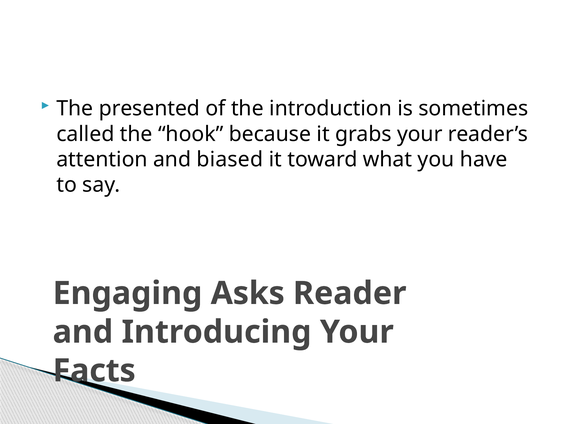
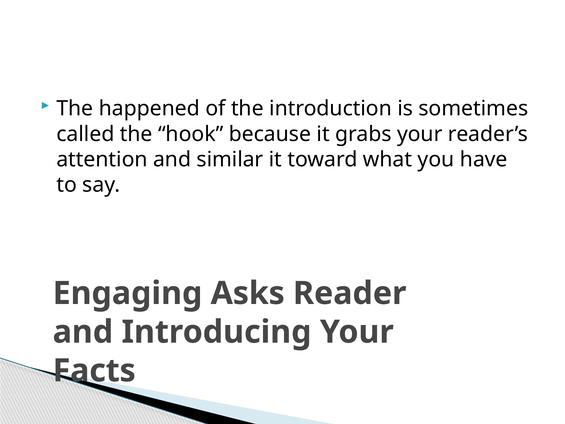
presented: presented -> happened (149, 109)
biased: biased -> similar (230, 159)
